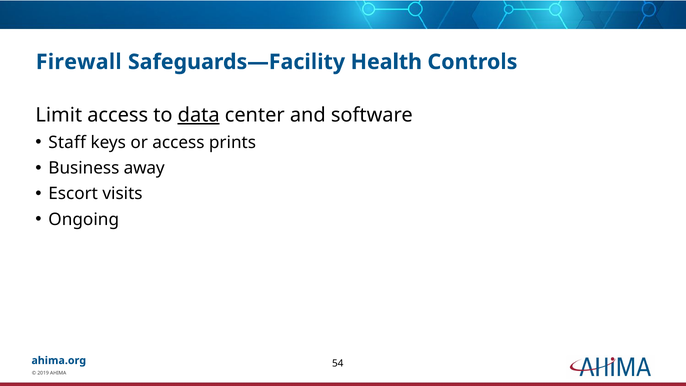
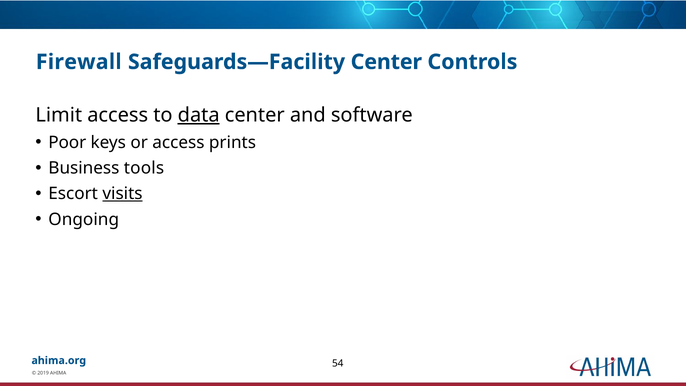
Safeguards—Facility Health: Health -> Center (386, 62)
Staff: Staff -> Poor (67, 142)
away: away -> tools (144, 168)
visits underline: none -> present (122, 194)
